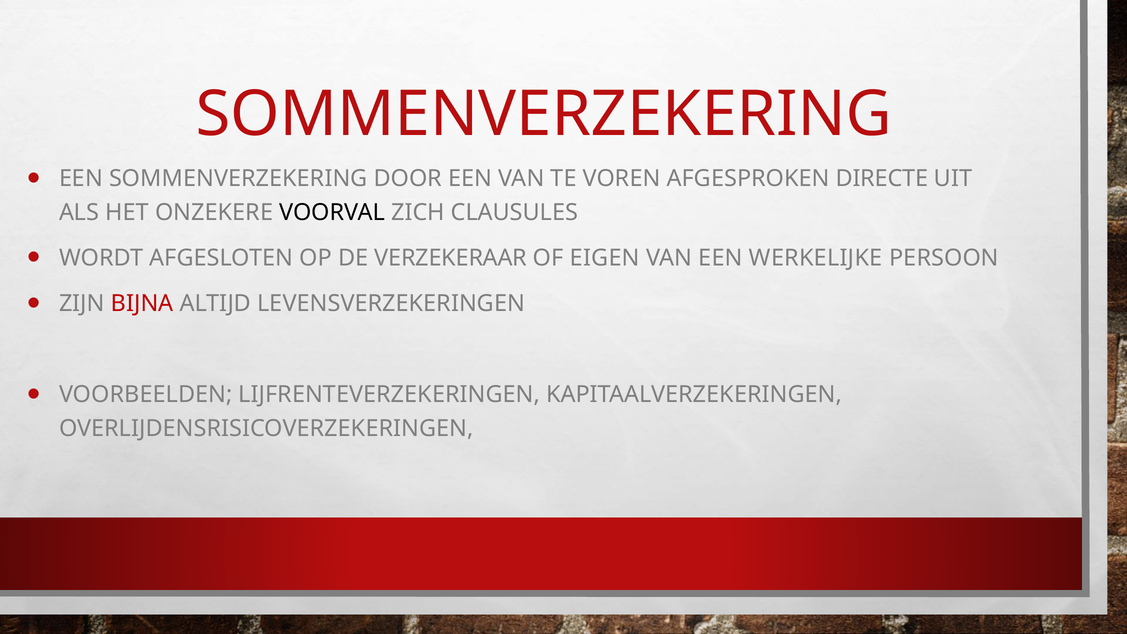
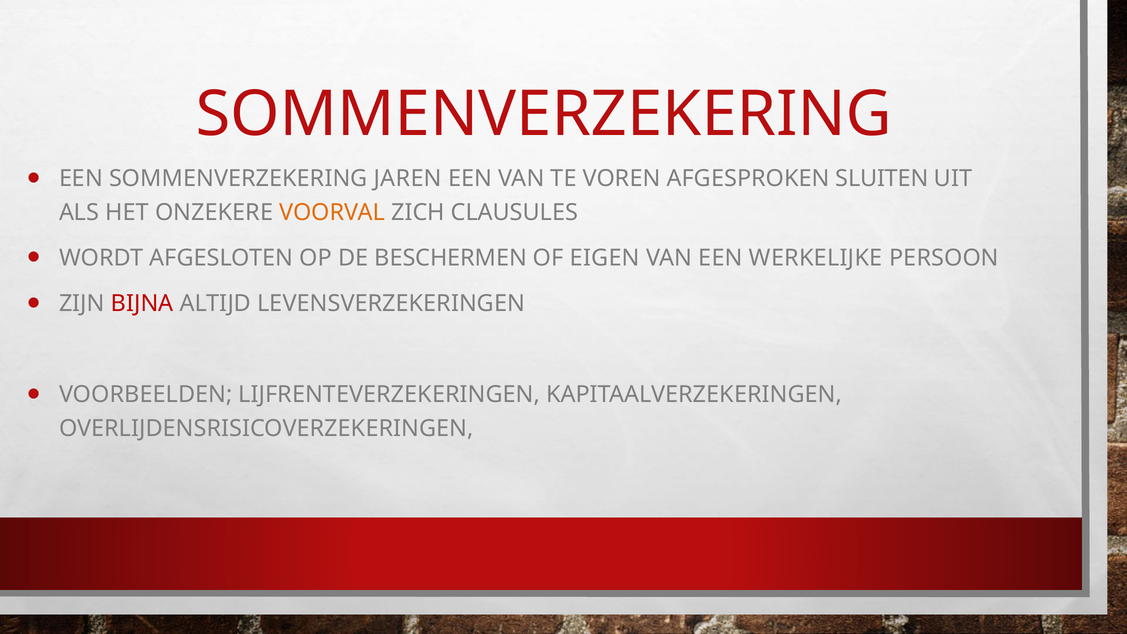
DOOR: DOOR -> JAREN (408, 179)
DIRECTE: DIRECTE -> SLUITEN (882, 179)
VOORVAL colour: black -> orange (332, 212)
VERZEKERAAR: VERZEKERAAR -> BESCHERMEN (451, 258)
